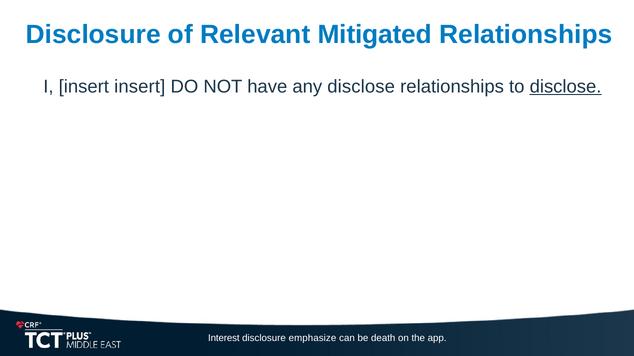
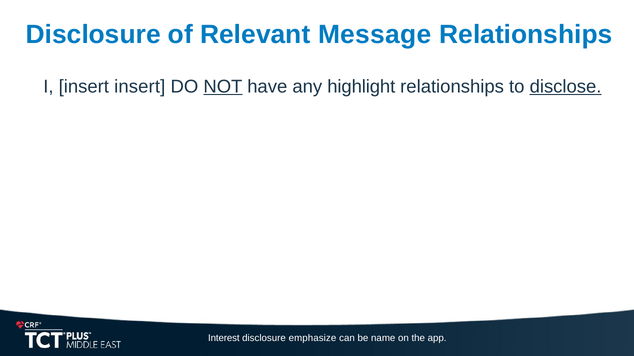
Mitigated: Mitigated -> Message (375, 35)
NOT underline: none -> present (223, 87)
any disclose: disclose -> highlight (361, 87)
death: death -> name (383, 339)
